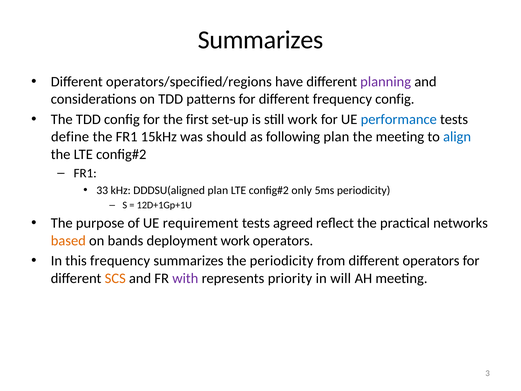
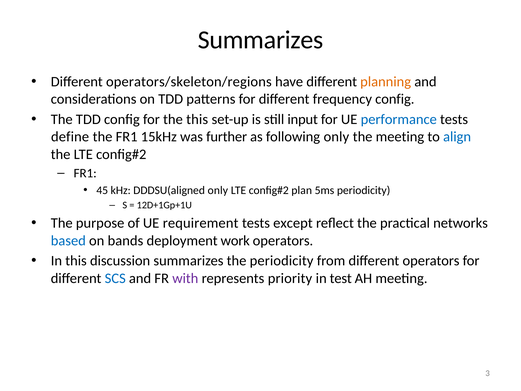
operators/specified/regions: operators/specified/regions -> operators/skeleton/regions (189, 82)
planning colour: purple -> orange (386, 82)
the first: first -> this (197, 119)
still work: work -> input (303, 119)
should: should -> further (227, 137)
following plan: plan -> only (336, 137)
33: 33 -> 45 (102, 190)
DDDSU(aligned plan: plan -> only (218, 190)
only: only -> plan (302, 190)
agreed: agreed -> except (293, 223)
based colour: orange -> blue (68, 240)
this frequency: frequency -> discussion (120, 261)
SCS colour: orange -> blue (115, 278)
will: will -> test (341, 278)
